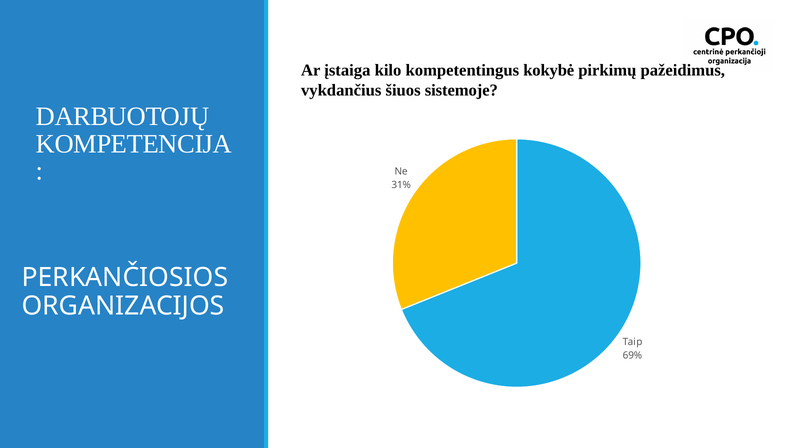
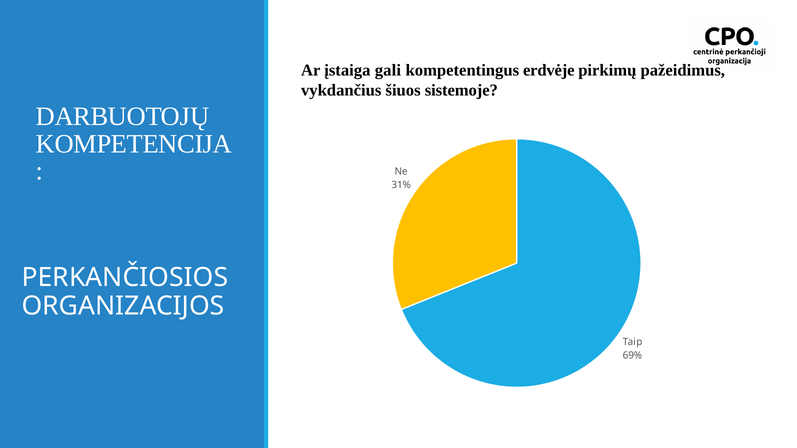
kilo: kilo -> gali (388, 70)
kokybė: kokybė -> erdvėje (549, 70)
